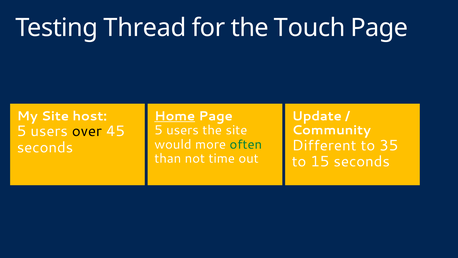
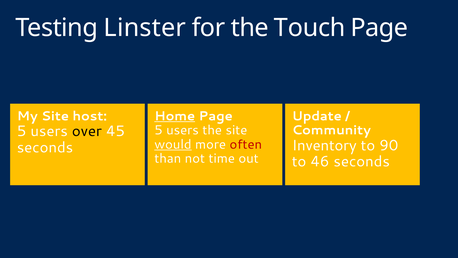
Thread: Thread -> Linster (145, 28)
would underline: none -> present (173, 144)
often colour: green -> red (246, 144)
Different: Different -> Inventory (324, 145)
35: 35 -> 90 (389, 145)
15: 15 -> 46 (320, 161)
